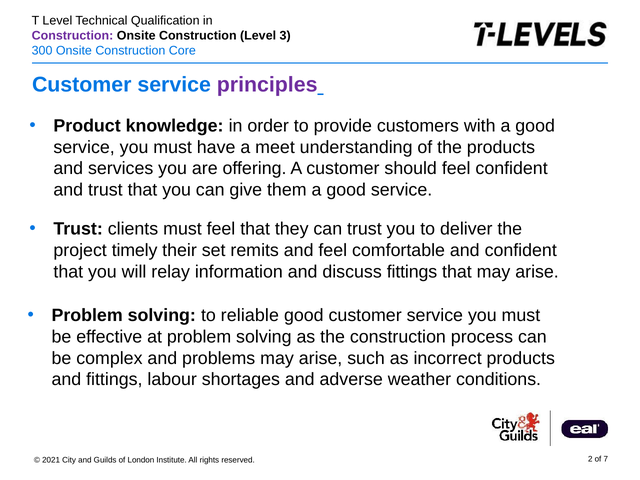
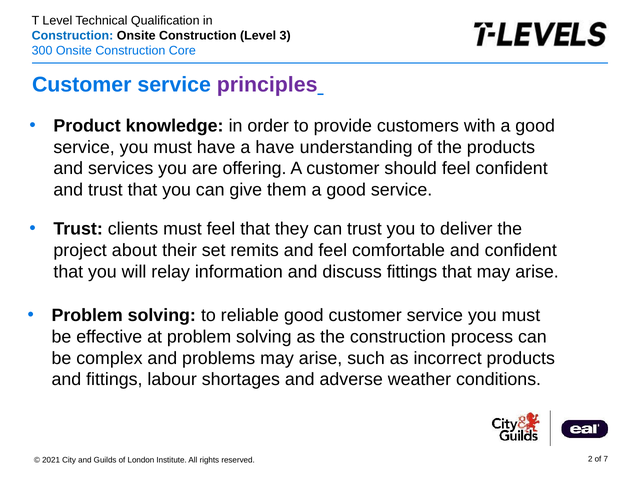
Construction colour: purple -> blue (73, 36)
a meet: meet -> have (275, 147)
timely: timely -> about (134, 250)
